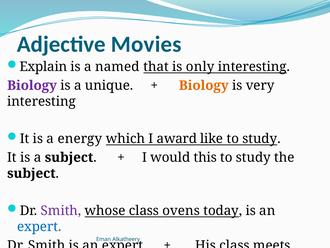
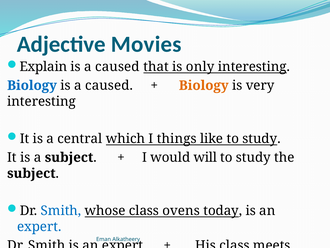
named: named -> caused (117, 67)
Biology colour: purple -> blue (32, 85)
unique: unique -> caused (109, 85)
energy: energy -> central (80, 139)
award: award -> things (177, 139)
this: this -> will (205, 157)
Smith colour: purple -> blue (61, 210)
